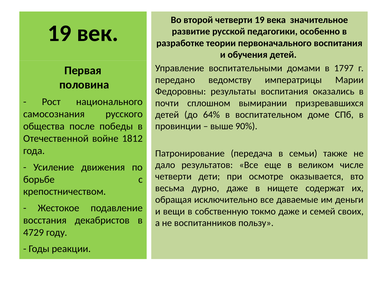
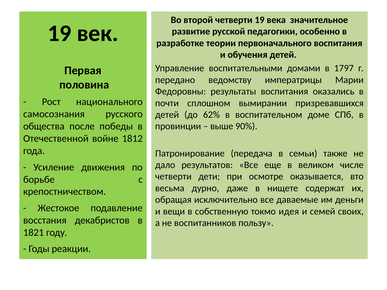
64%: 64% -> 62% (211, 115)
токмо даже: даже -> идея (289, 212)
4729: 4729 -> 1821 (34, 233)
